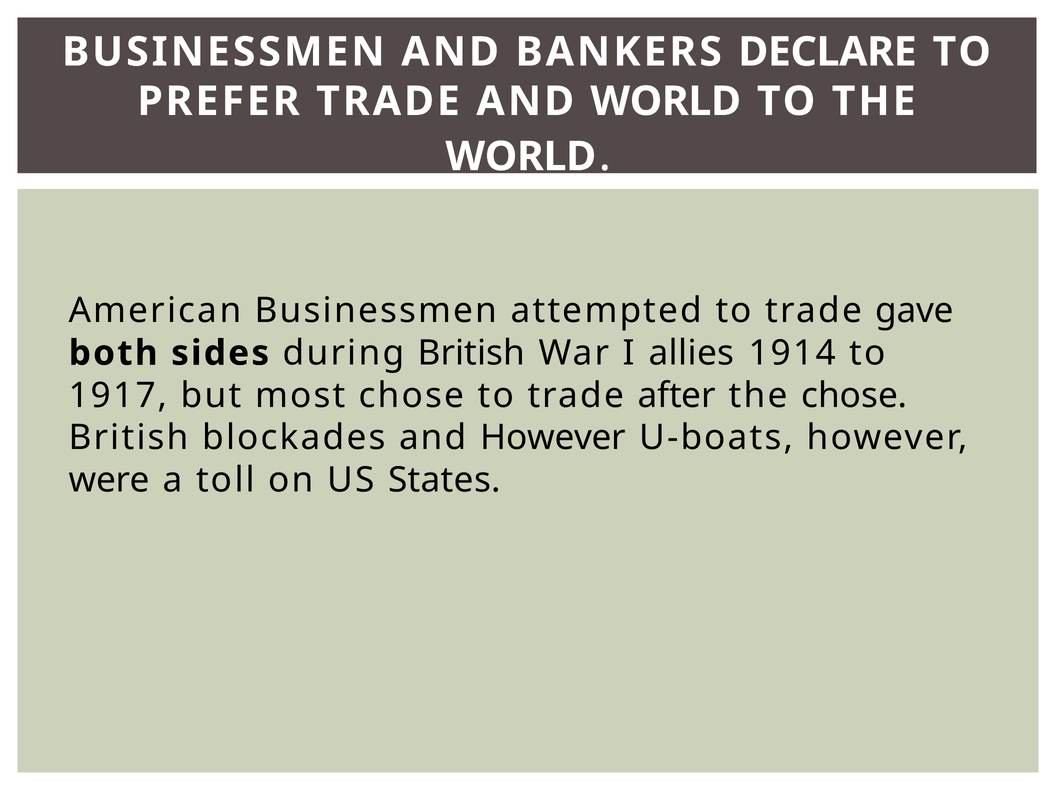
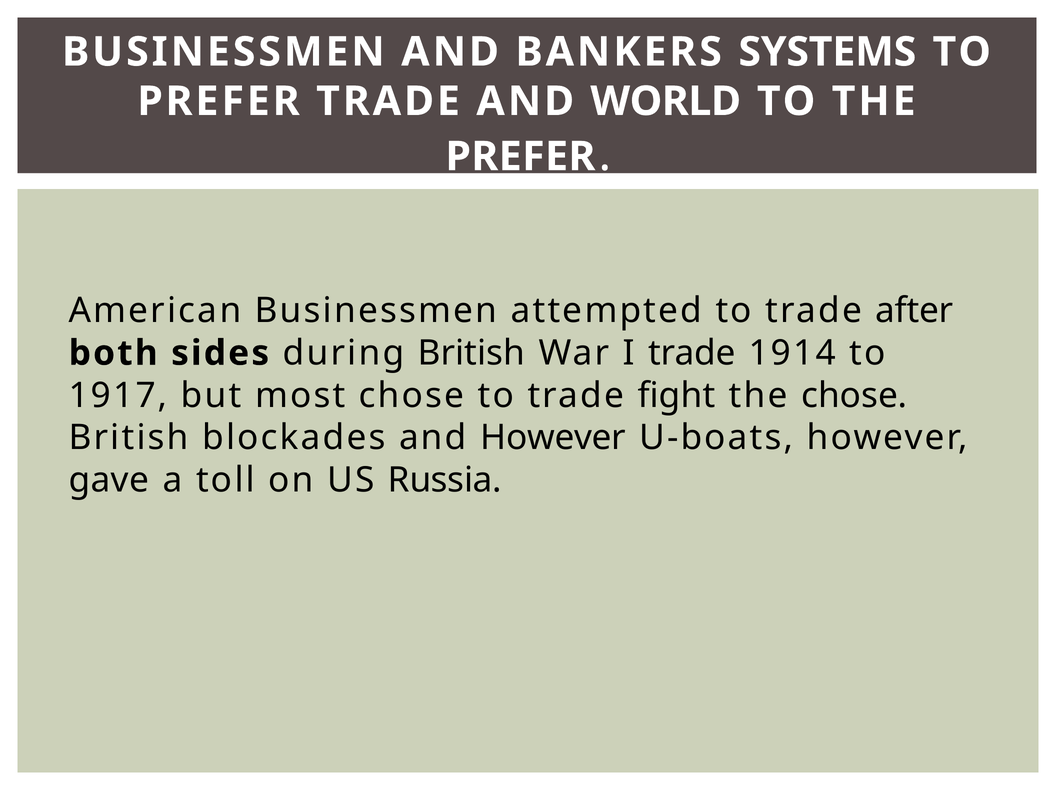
DECLARE: DECLARE -> SYSTEMS (827, 52)
WORLD: WORLD -> PREFER (520, 157)
gave: gave -> after (914, 311)
I allies: allies -> trade (692, 353)
after: after -> fight (676, 395)
were: were -> gave (109, 480)
States: States -> Russia (445, 480)
